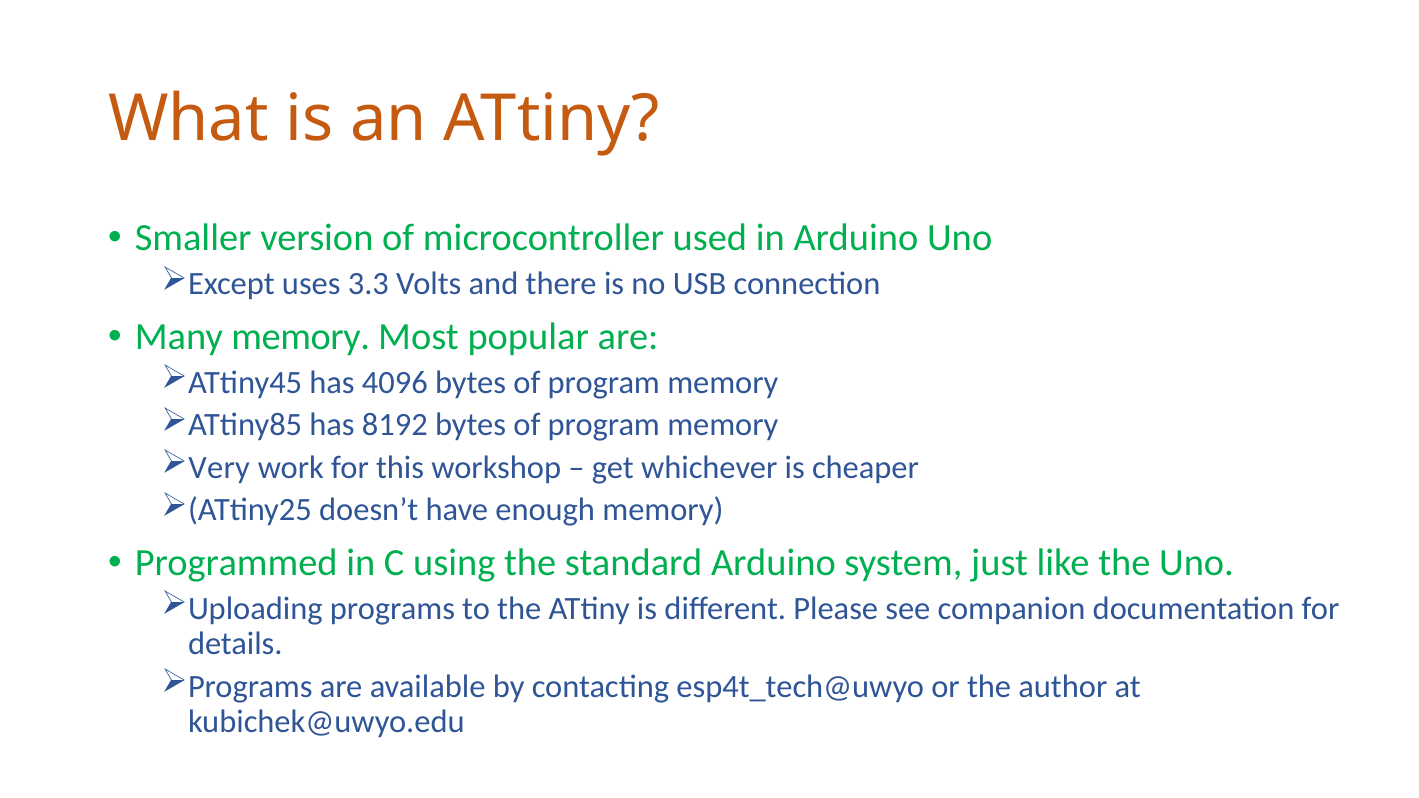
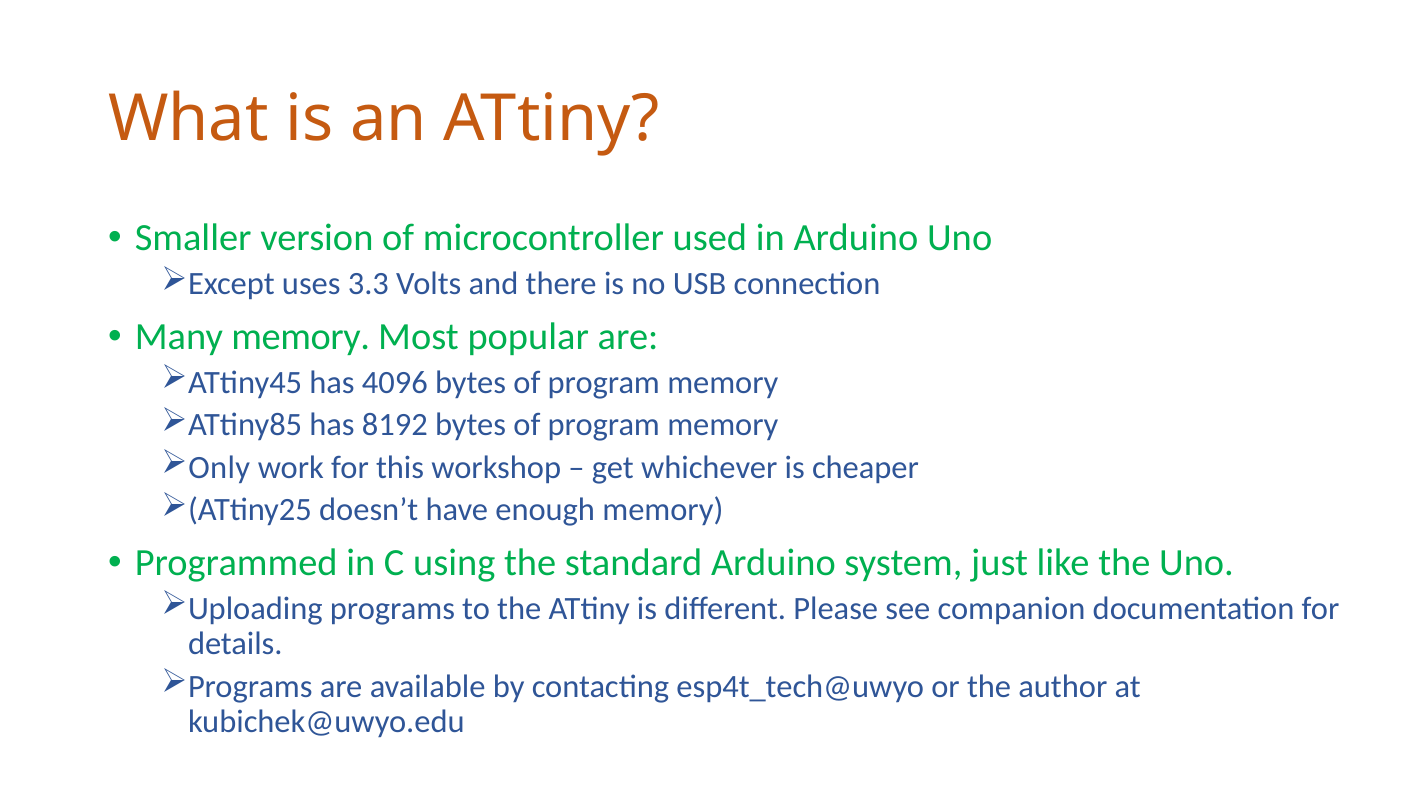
Very: Very -> Only (219, 468)
